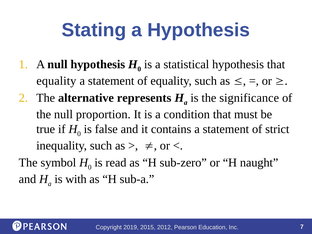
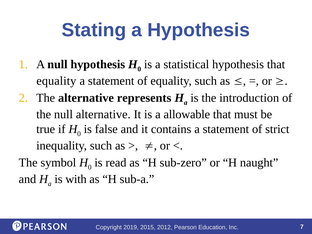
significance: significance -> introduction (249, 98)
null proportion: proportion -> alternative (103, 114)
condition: condition -> allowable (187, 114)
